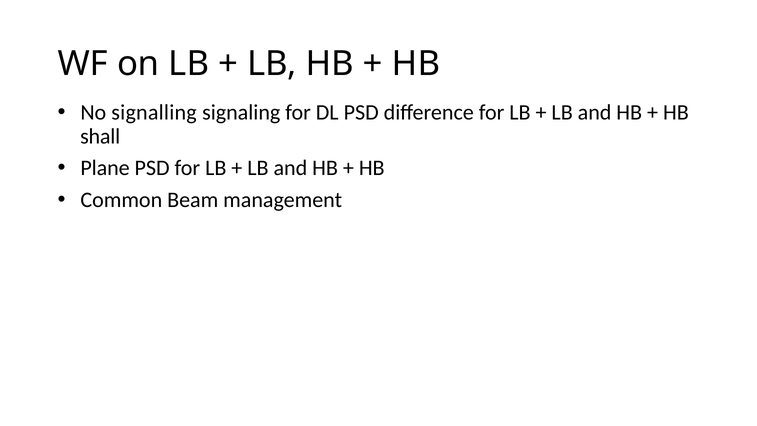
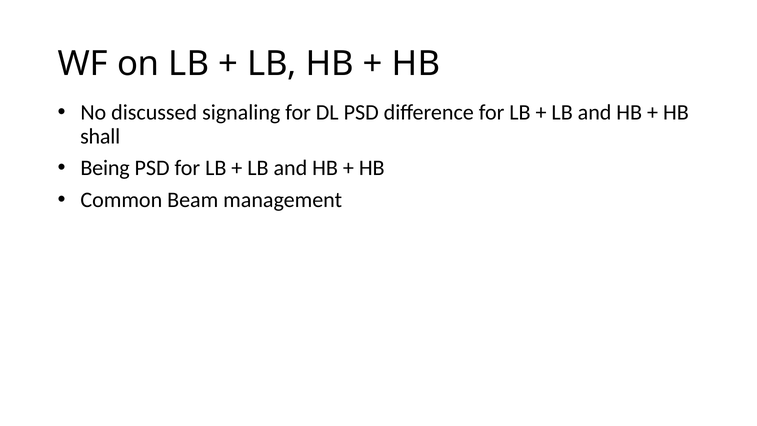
signalling: signalling -> discussed (154, 112)
Plane: Plane -> Being (105, 168)
